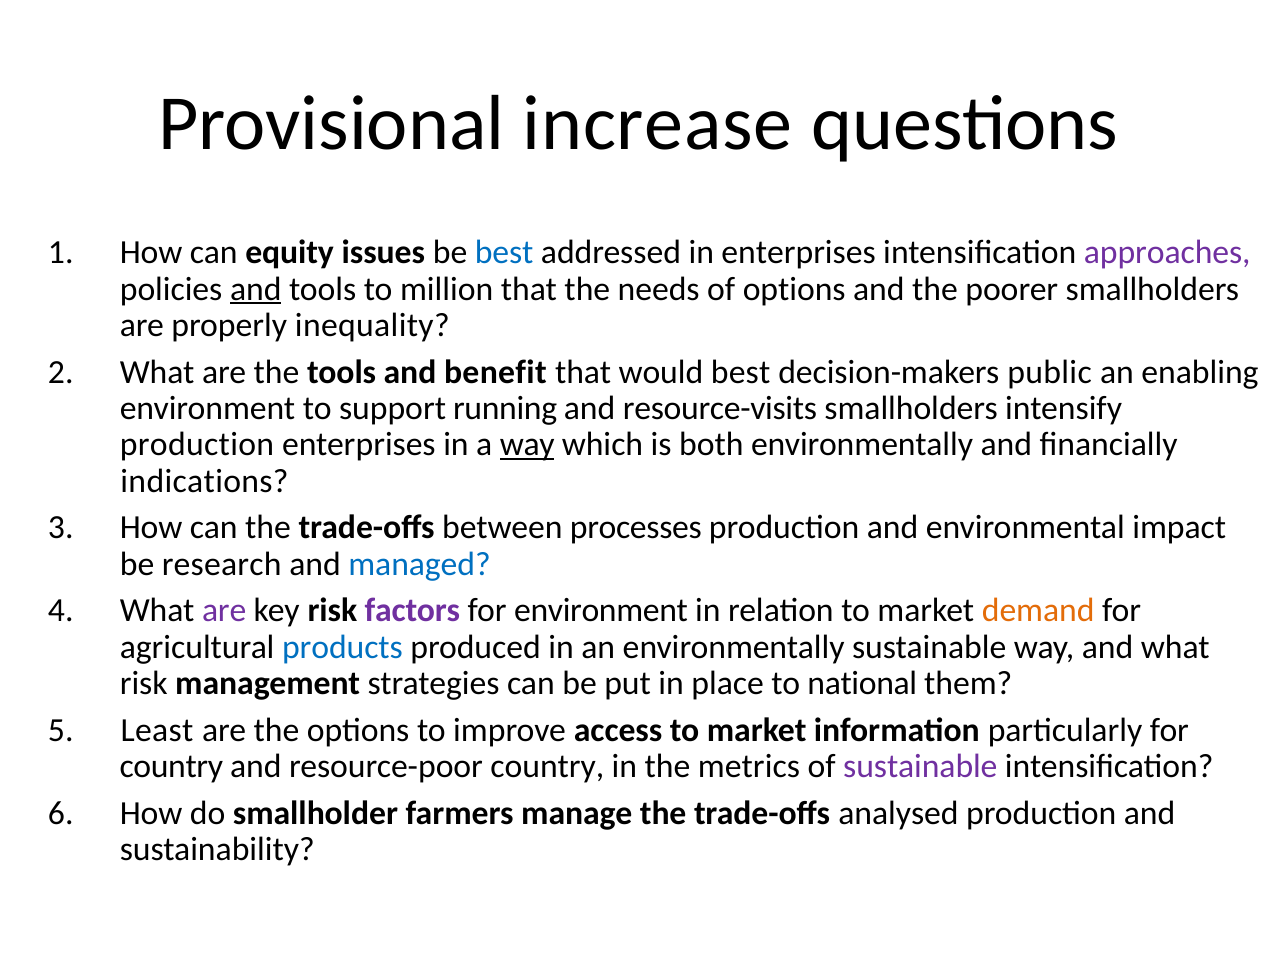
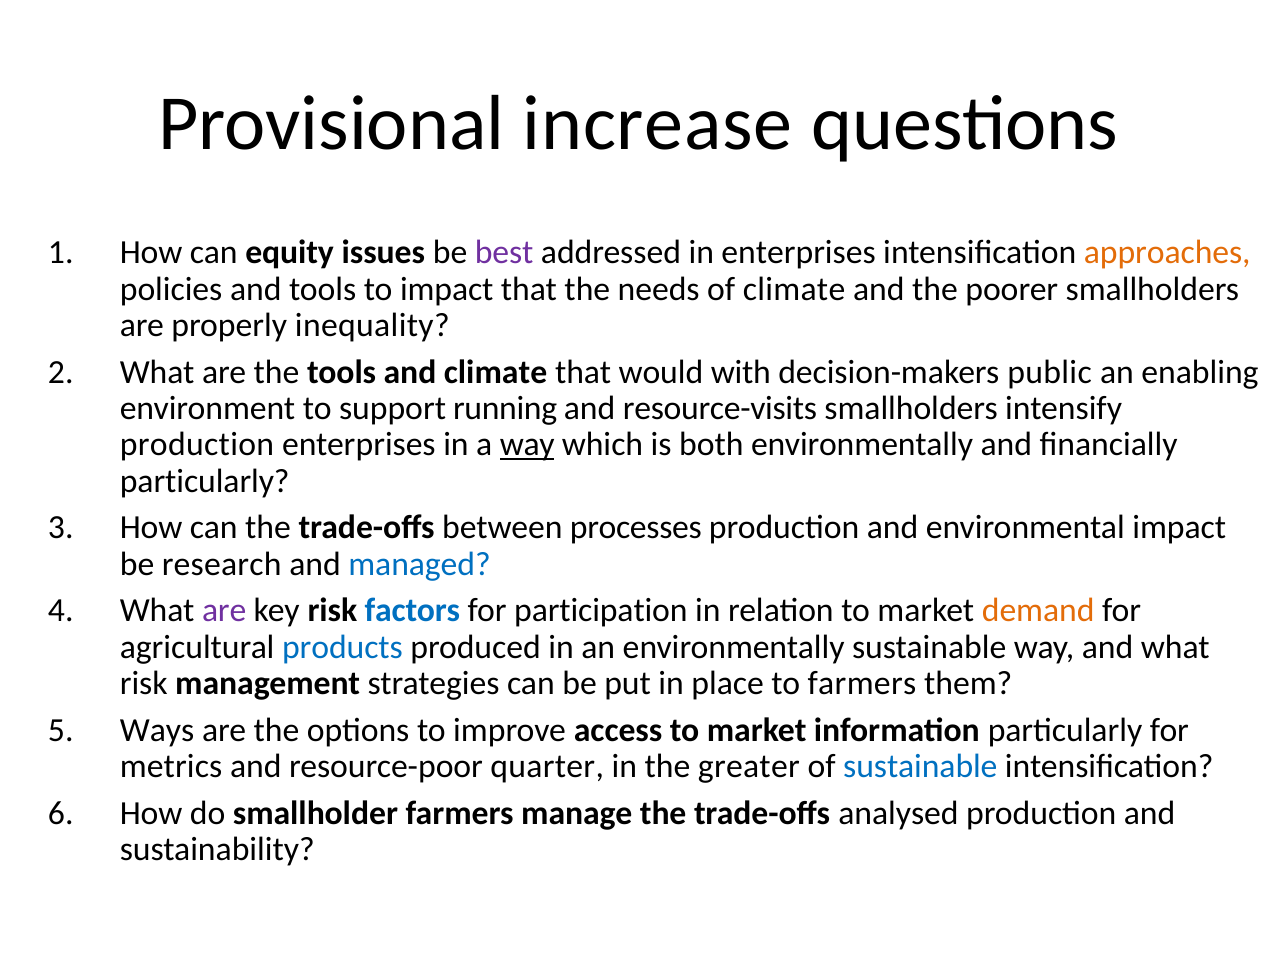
best colour: blue -> purple (504, 253)
approaches colour: purple -> orange (1167, 253)
and underline: present -> none (256, 289)
to million: million -> impact (447, 289)
of options: options -> climate (794, 289)
and benefit: benefit -> climate (496, 372)
would best: best -> with (741, 372)
indications: indications -> particularly (205, 481)
factors colour: purple -> blue (412, 611)
for environment: environment -> participation (601, 611)
to national: national -> farmers (862, 684)
Least: Least -> Ways (157, 731)
country: country -> metrics (171, 767)
resource-poor country: country -> quarter (547, 767)
metrics: metrics -> greater (749, 767)
sustainable colour: purple -> blue (920, 767)
